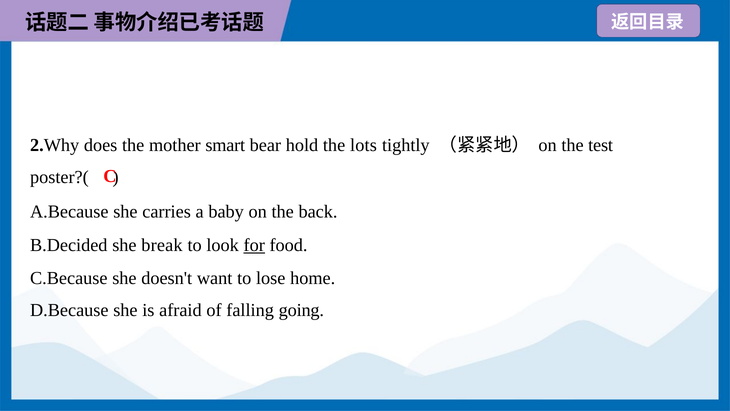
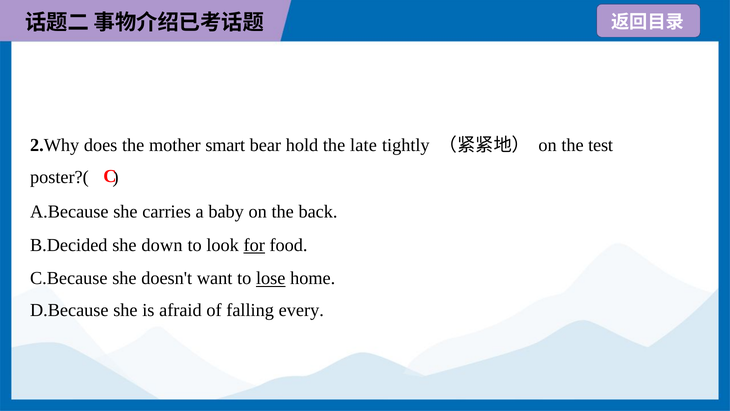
lots: lots -> late (364, 145)
break: break -> down (162, 245)
lose underline: none -> present (271, 278)
going: going -> every (301, 310)
